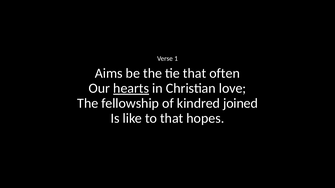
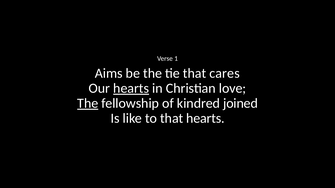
often: often -> cares (225, 73)
The underline: none -> present (88, 104)
that hopes: hopes -> hearts (205, 119)
